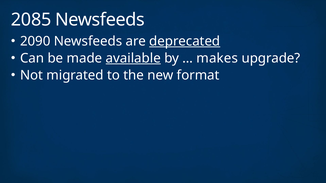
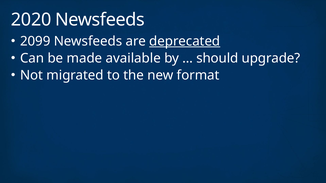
2085: 2085 -> 2020 (31, 20)
2090: 2090 -> 2099 (35, 41)
available underline: present -> none (133, 58)
makes: makes -> should (217, 58)
